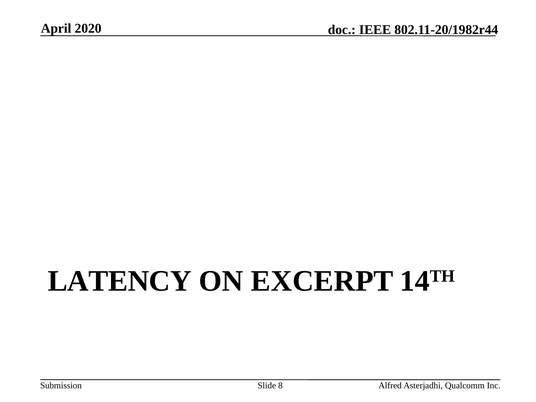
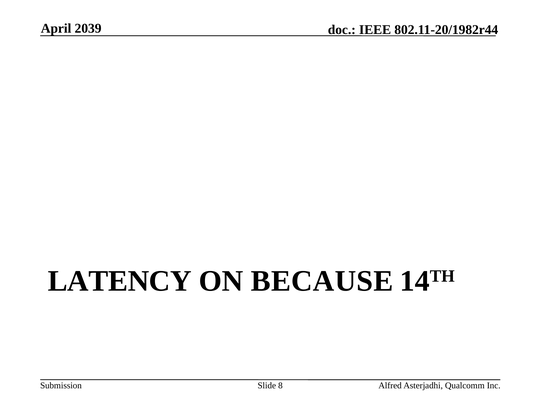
2020: 2020 -> 2039 (88, 28)
EXCERPT: EXCERPT -> BECAUSE (322, 281)
